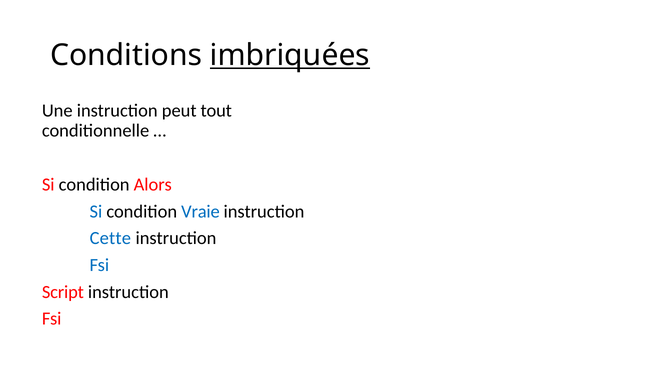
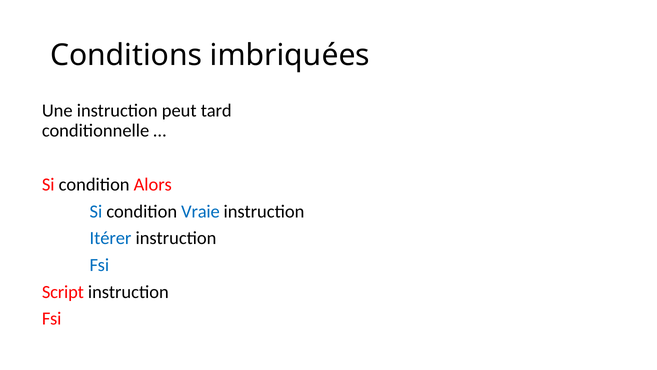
imbriquées underline: present -> none (290, 55)
tout: tout -> tard (216, 111)
Cette: Cette -> Itérer (110, 238)
